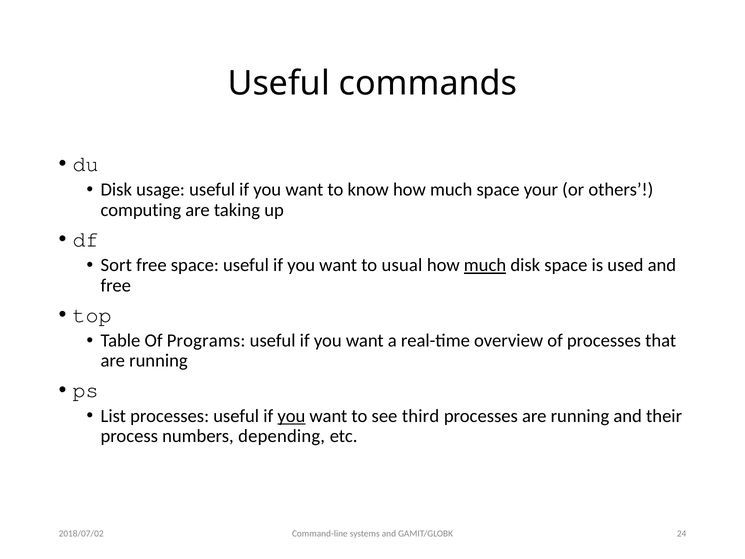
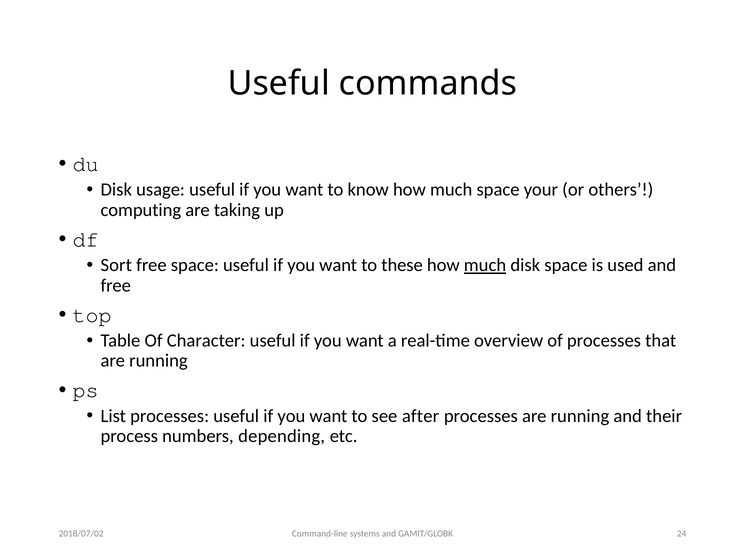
usual: usual -> these (402, 265)
Programs: Programs -> Character (206, 340)
you underline: present -> none (291, 416)
third: third -> after (421, 416)
